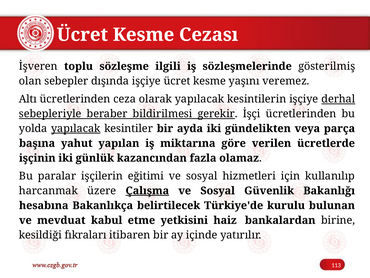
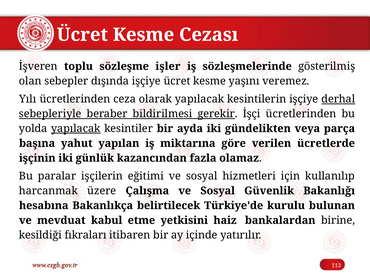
ilgili: ilgili -> işler (168, 66)
Altı: Altı -> Yılı (28, 99)
Çalışma underline: present -> none (147, 190)
